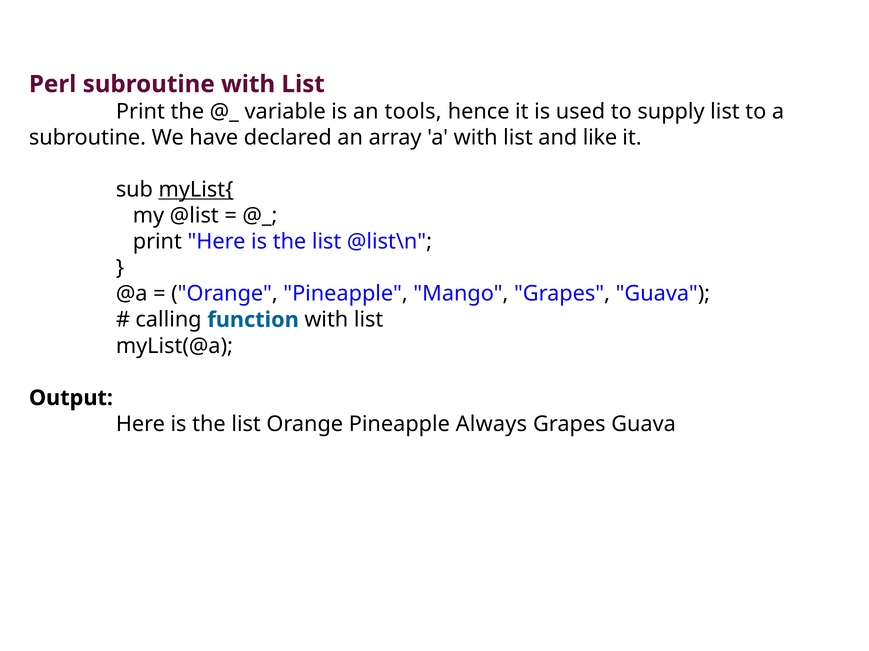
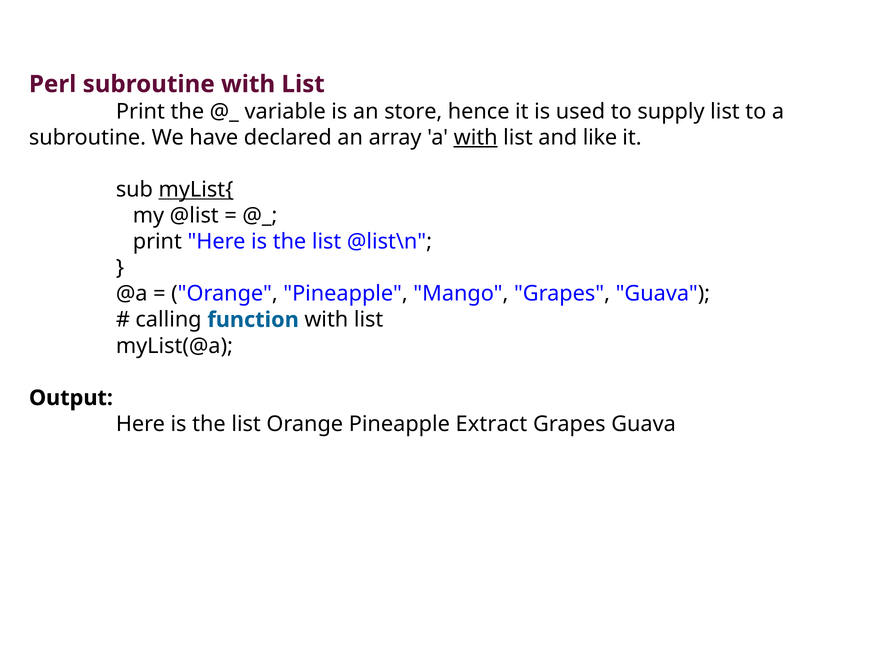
tools: tools -> store (413, 112)
with underline: none -> present (476, 138)
Always: Always -> Extract (491, 424)
